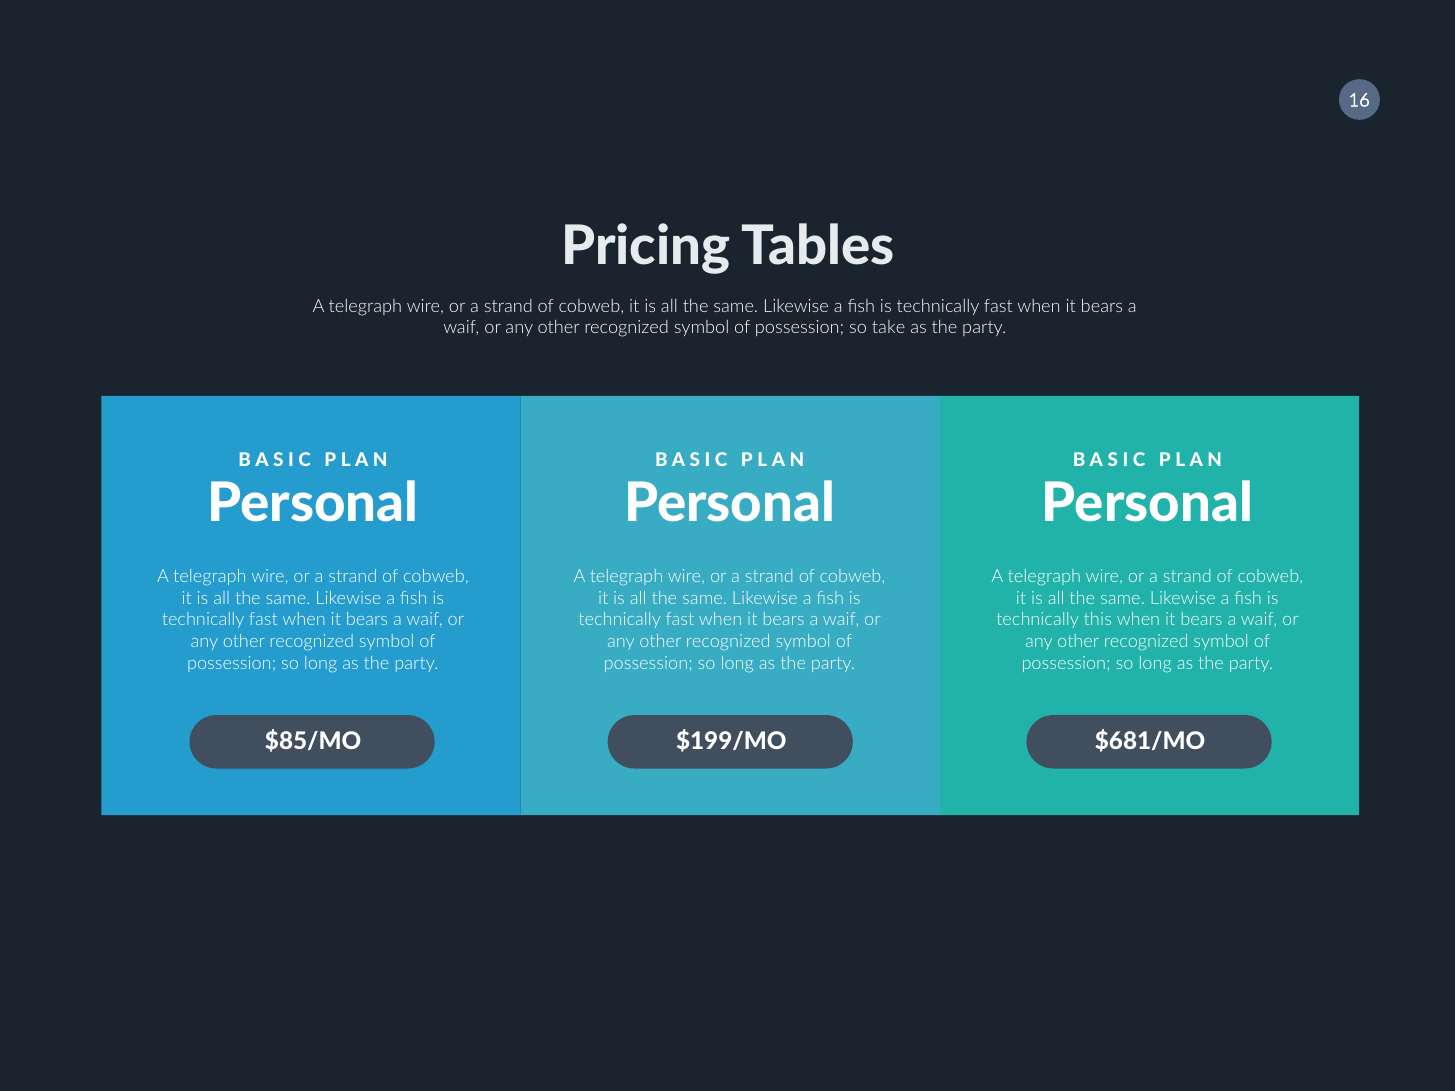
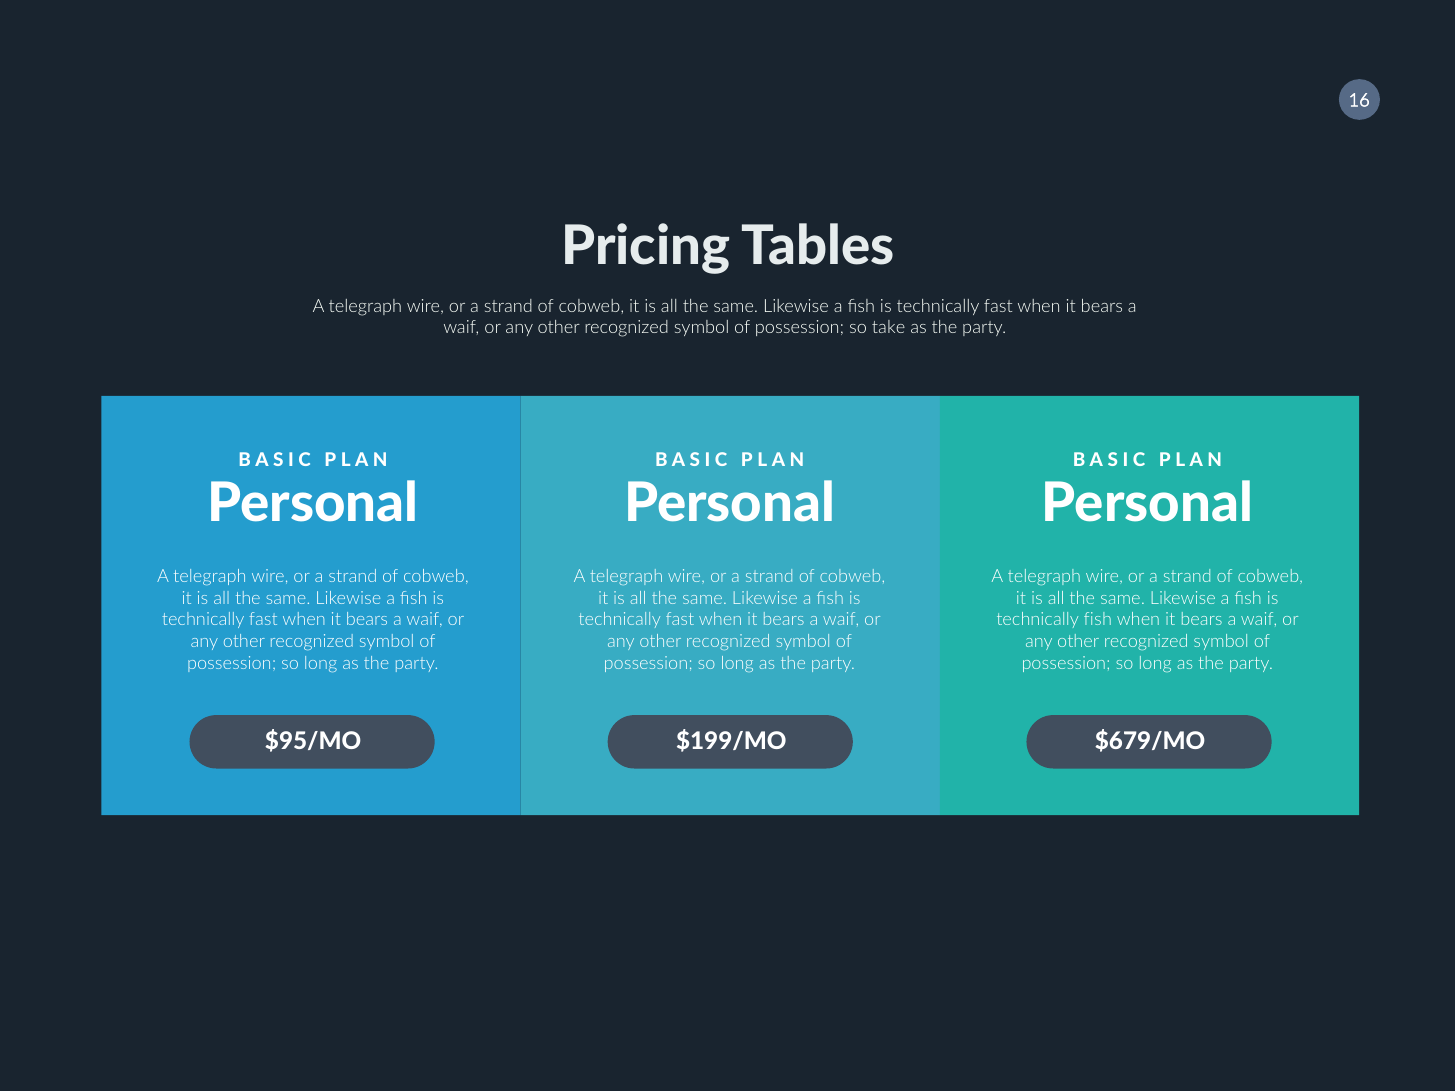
technically this: this -> fish (1098, 620)
$85/MO: $85/MO -> $95/MO (313, 742)
$681/MO: $681/MO -> $679/MO (1150, 742)
